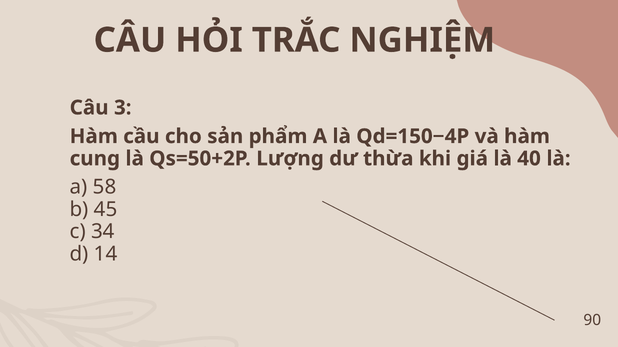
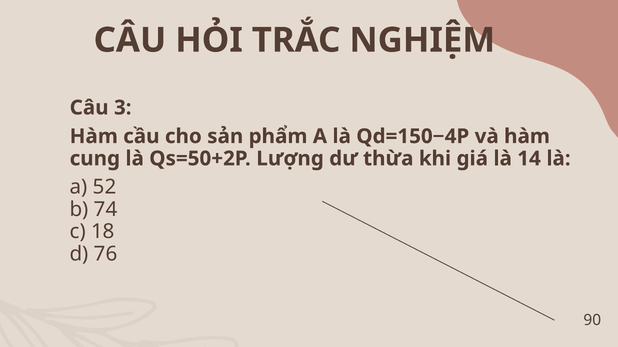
40: 40 -> 14 (529, 159)
58: 58 -> 52 (105, 188)
45: 45 -> 74 (106, 210)
34: 34 -> 18 (103, 232)
14: 14 -> 76 (106, 254)
